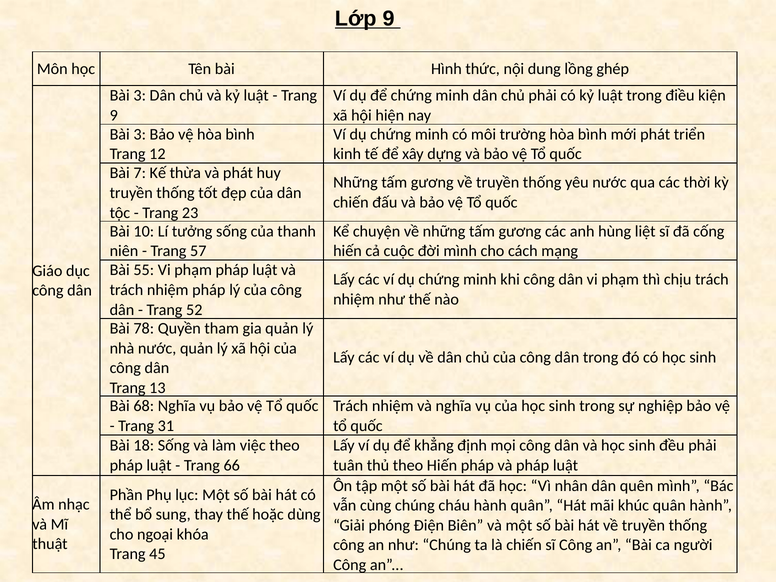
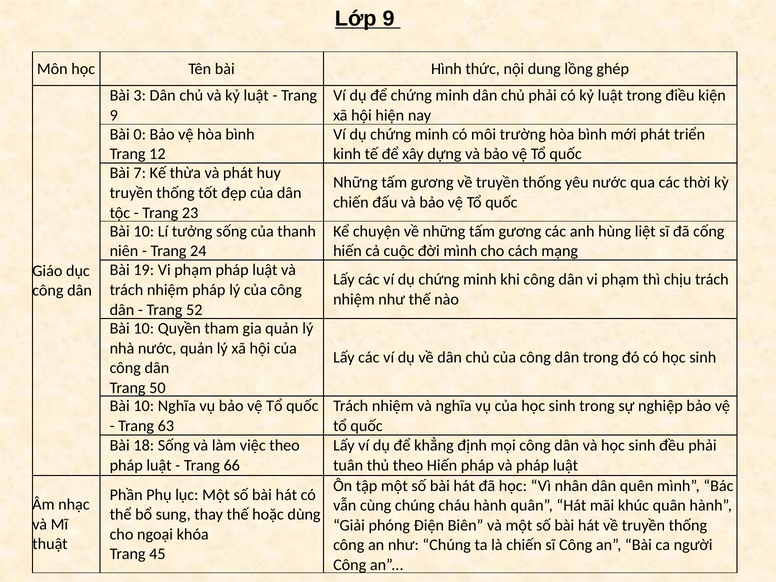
3: 3 -> 0 (140, 134)
57: 57 -> 24 (198, 251)
55: 55 -> 19 (144, 270)
78: 78 -> 10 (144, 328)
13: 13 -> 50 (157, 388)
68: 68 -> 10 (144, 406)
31: 31 -> 63 (166, 426)
